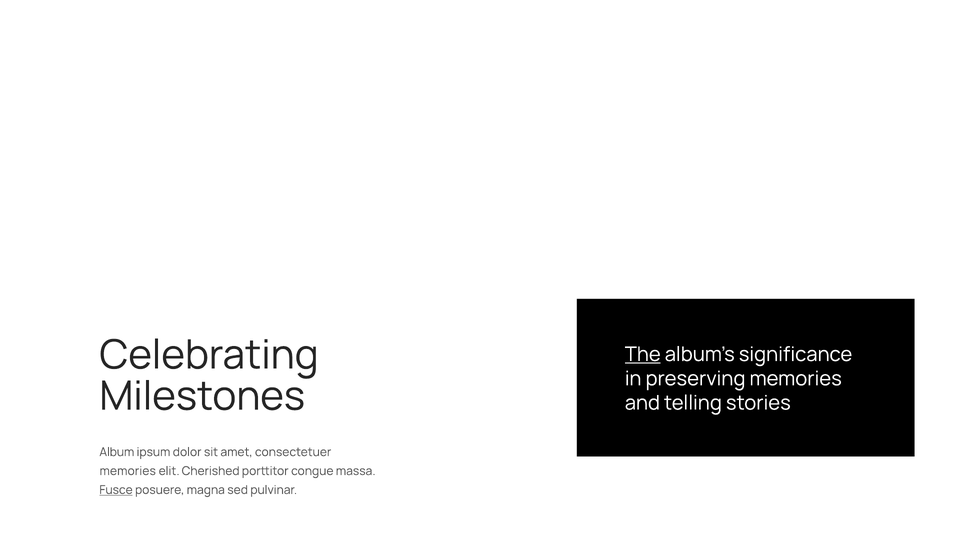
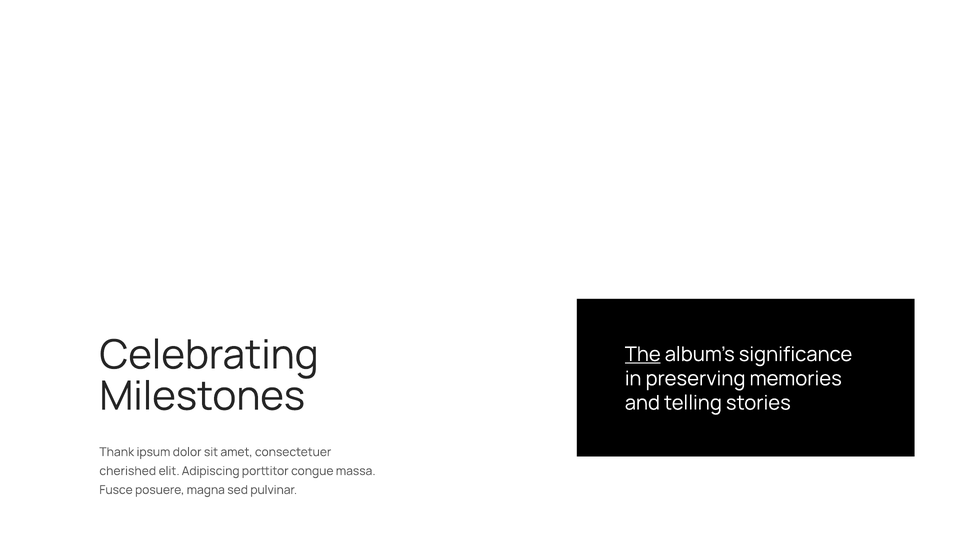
Album: Album -> Thank (117, 452)
memories: memories -> cherished (128, 471)
Cherished: Cherished -> Adipiscing (211, 471)
Fusce underline: present -> none (116, 490)
